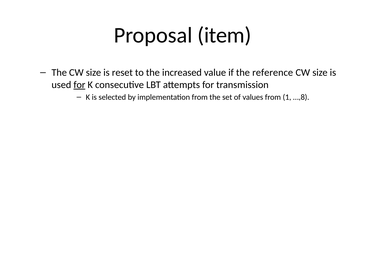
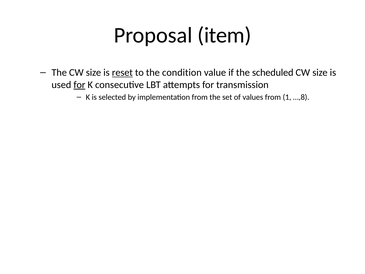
reset underline: none -> present (122, 73)
increased: increased -> condition (182, 73)
reference: reference -> scheduled (273, 73)
